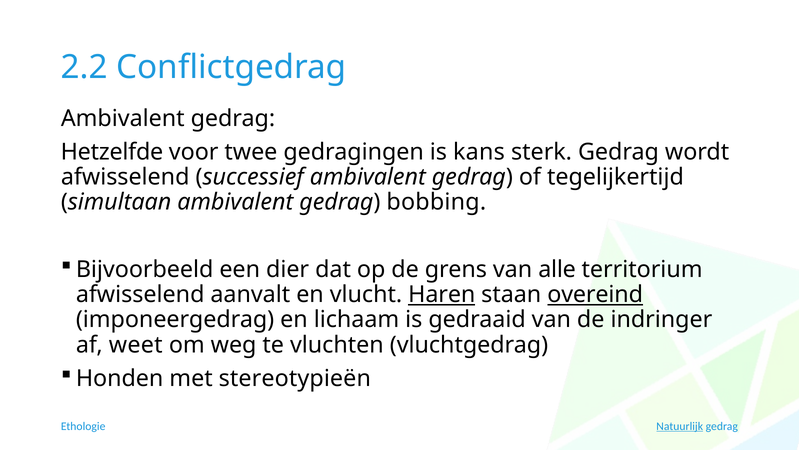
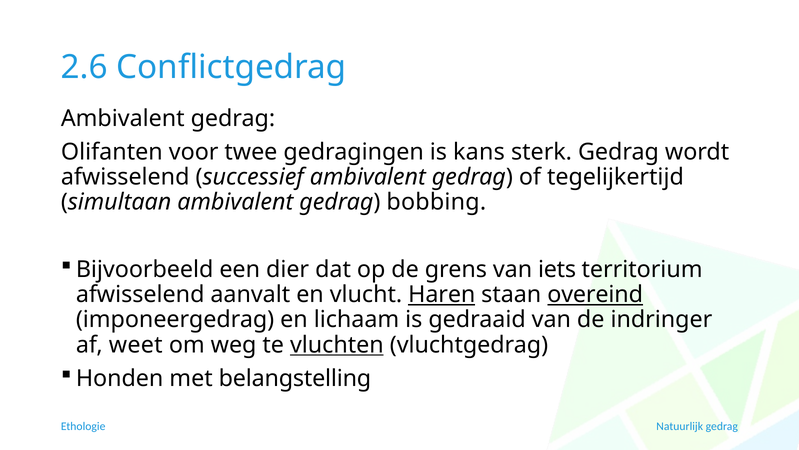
2.2: 2.2 -> 2.6 (84, 67)
Hetzelfde: Hetzelfde -> Olifanten (112, 152)
alle: alle -> iets (557, 269)
vluchten underline: none -> present (337, 345)
stereotypieën: stereotypieën -> belangstelling (295, 378)
Natuurlijk underline: present -> none (680, 426)
